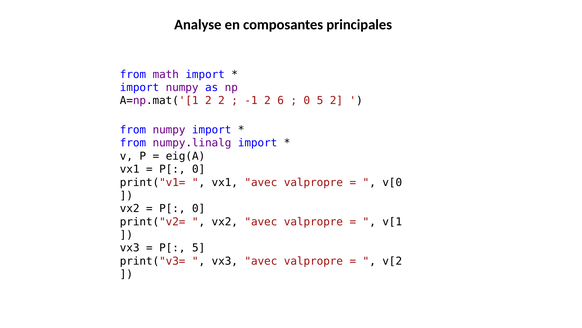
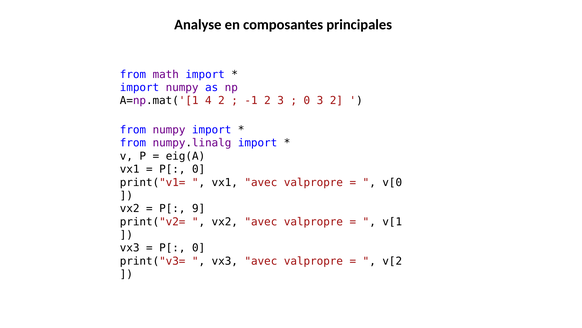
A=np.mat('[1 2: 2 -> 4 (208, 100)
2 6: 6 -> 3 (281, 100)
0 5: 5 -> 3 (320, 100)
0: 0 -> 9 (199, 208)
5: 5 -> 0 (199, 248)
